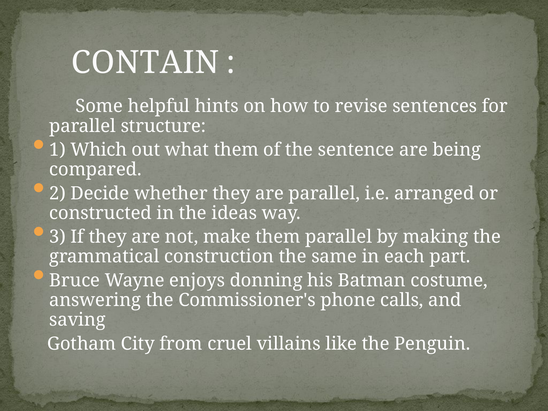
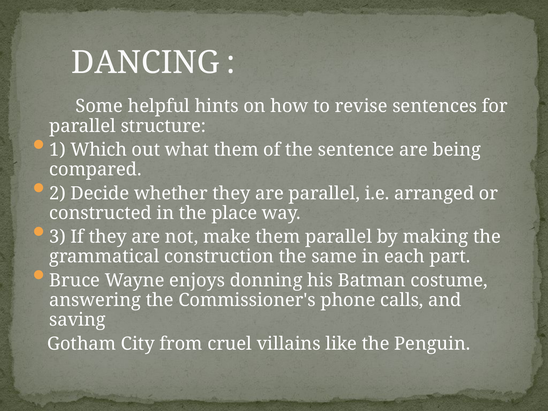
CONTAIN: CONTAIN -> DANCING (145, 63)
ideas: ideas -> place (234, 213)
